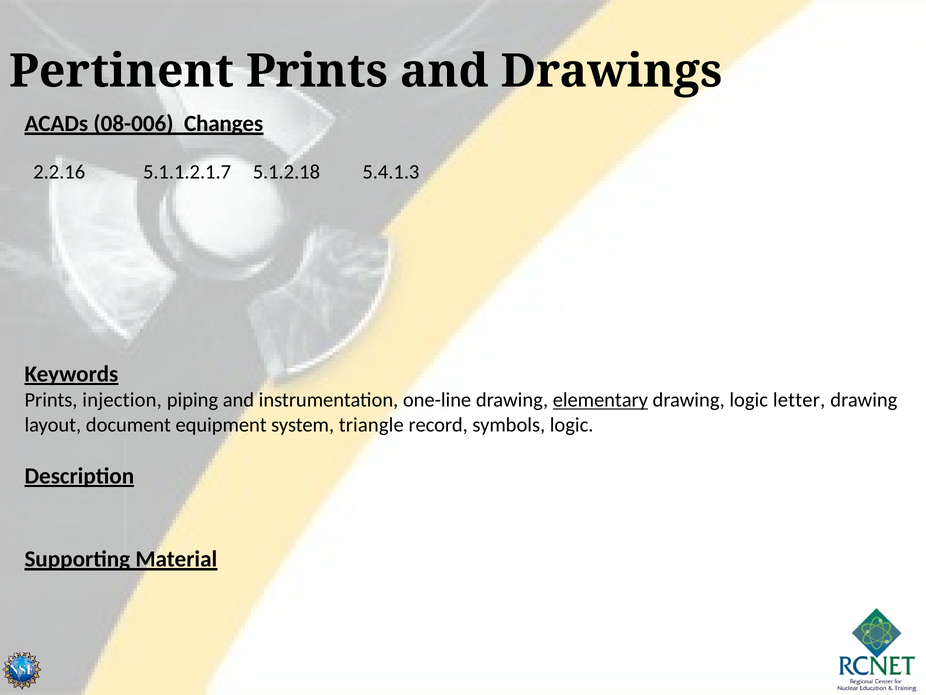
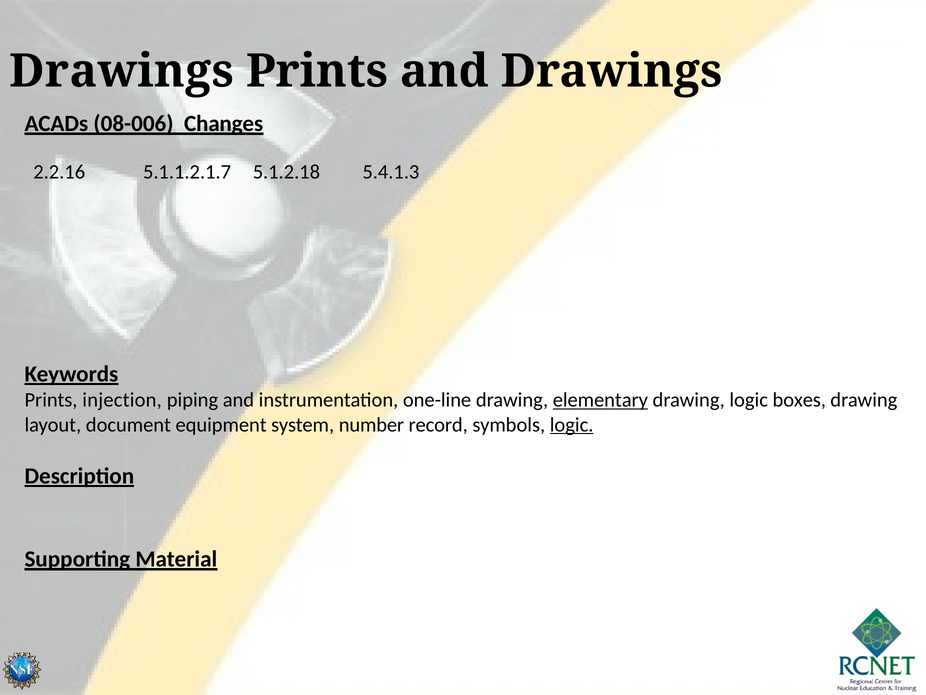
Pertinent: Pertinent -> Drawings (121, 71)
letter: letter -> boxes (799, 400)
triangle: triangle -> number (371, 424)
logic underline: none -> present (572, 424)
